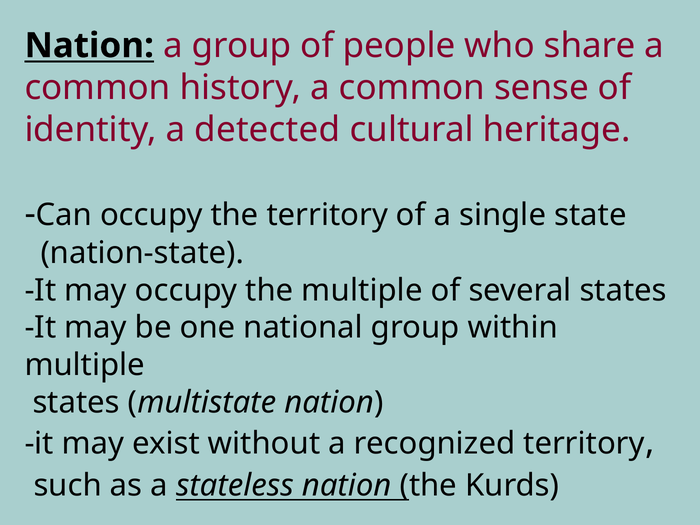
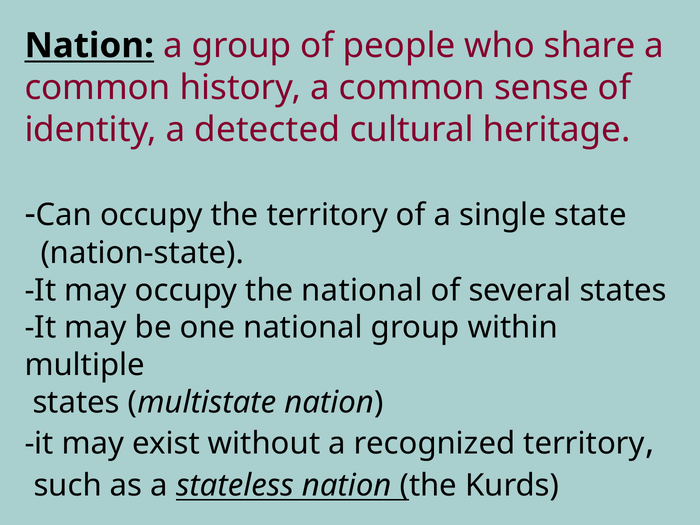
the multiple: multiple -> national (362, 290)
